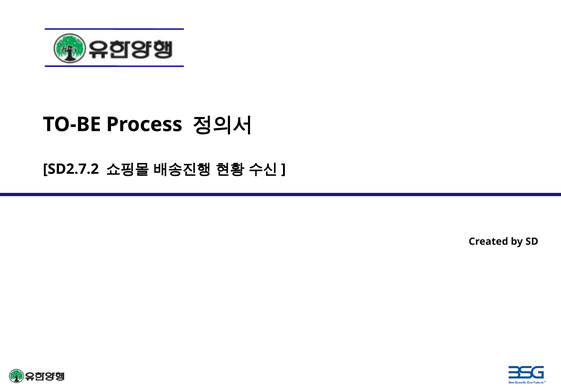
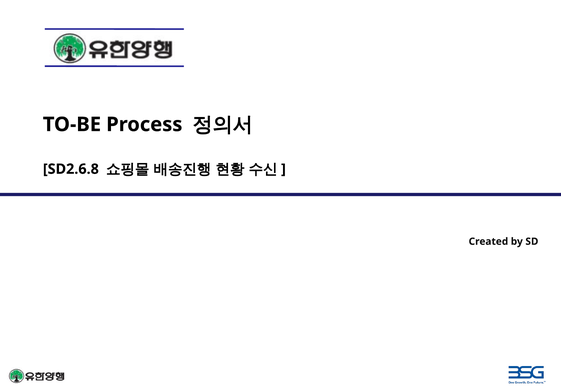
SD2.7.2: SD2.7.2 -> SD2.6.8 (71, 169)
